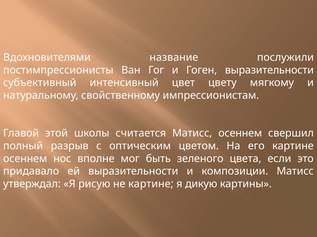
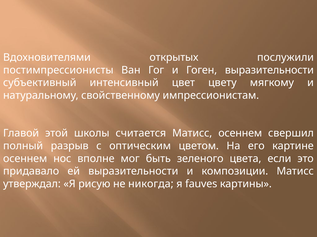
название: название -> открытых (174, 58)
не картине: картине -> никогда (151, 184)
дикую: дикую -> fauves (201, 184)
